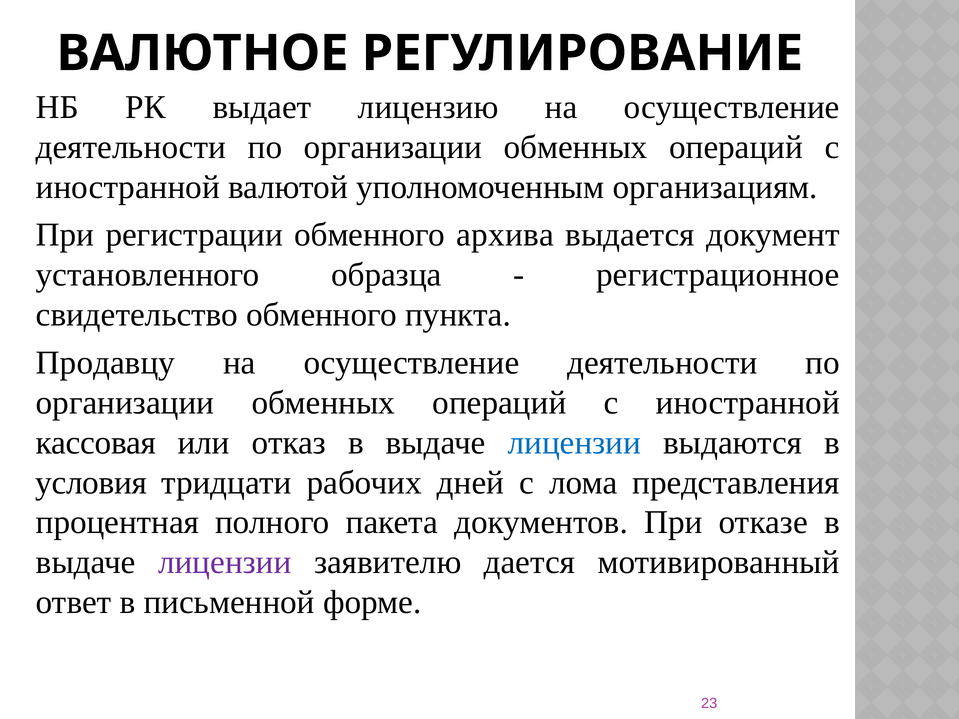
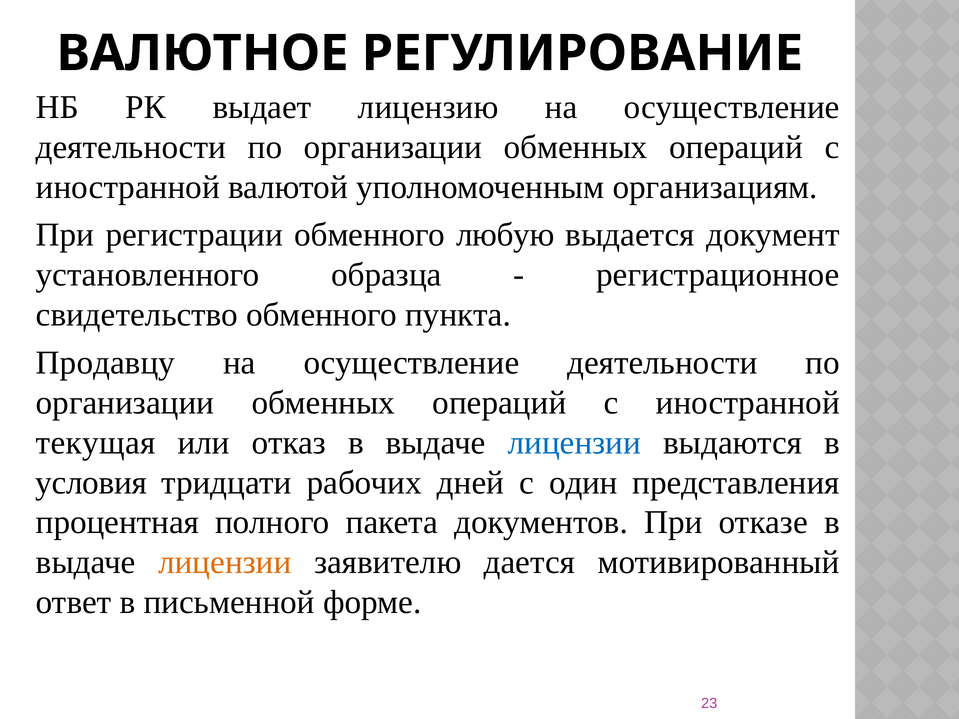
архива: архива -> любую (505, 235)
кассовая: кассовая -> текущая (96, 443)
лома: лома -> один (583, 483)
лицензии colour: purple -> orange (225, 563)
